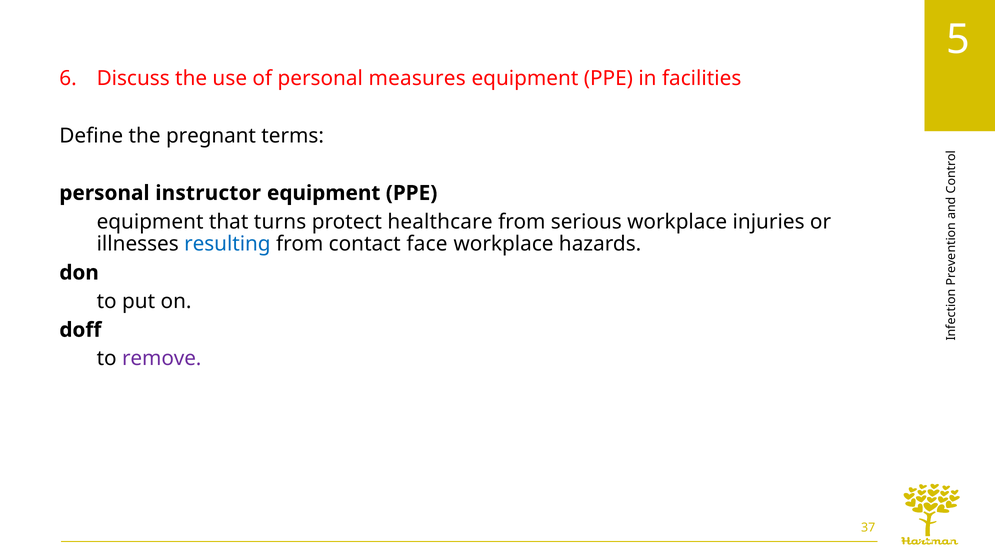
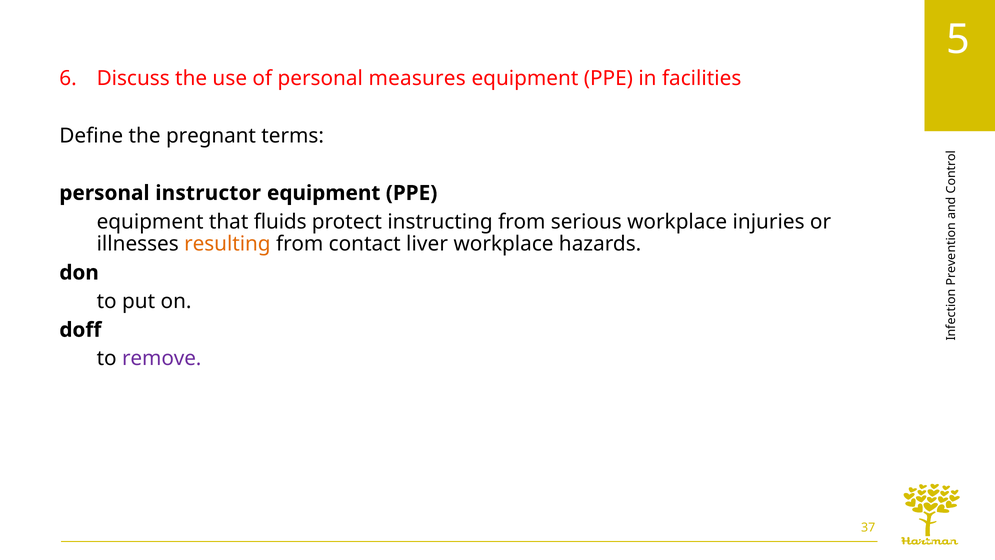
turns: turns -> fluids (280, 222)
healthcare: healthcare -> instructing (440, 222)
resulting colour: blue -> orange (227, 244)
face: face -> liver (427, 244)
